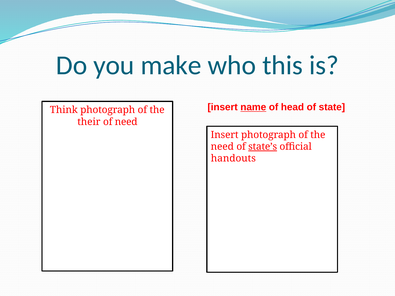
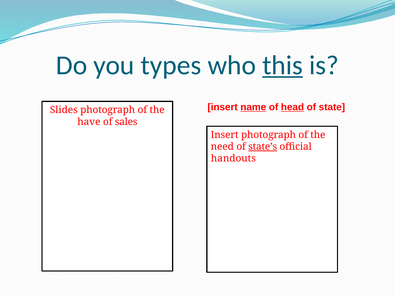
make: make -> types (171, 65)
this underline: none -> present (283, 65)
head underline: none -> present (292, 107)
Think: Think -> Slides (64, 110)
their: their -> have (89, 122)
of need: need -> sales (126, 122)
